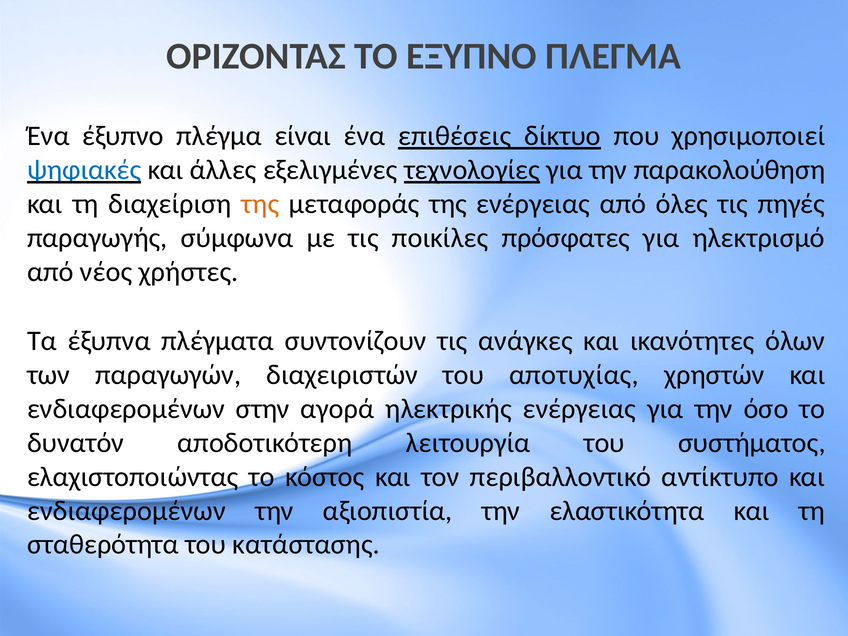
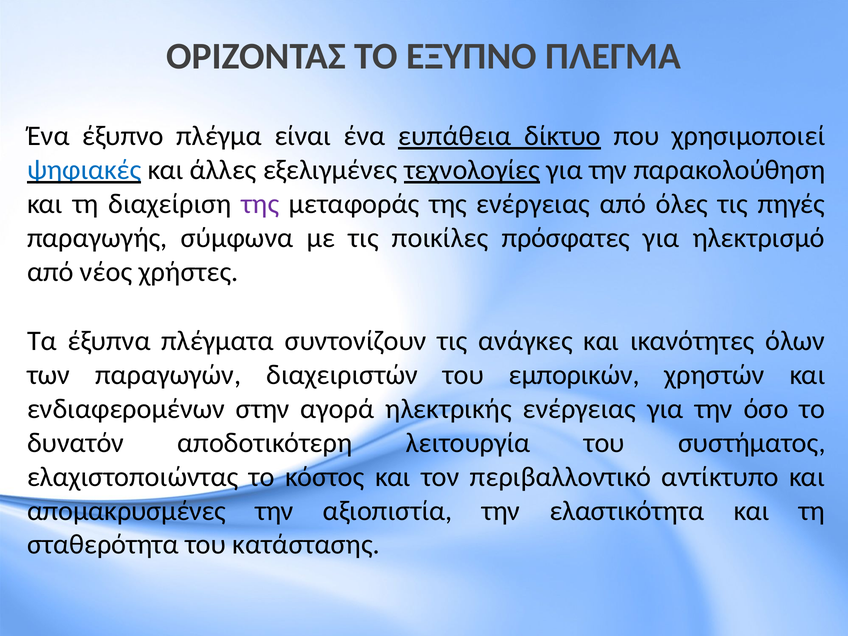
επιθέσεις: επιθέσεις -> ευπάθεια (455, 136)
της colour: orange -> purple (260, 204)
αποτυχίας: αποτυχίας -> εμπορικών (574, 375)
ενδιαφερομένων: ενδιαφερομένων -> απομακρυσμένες (127, 511)
